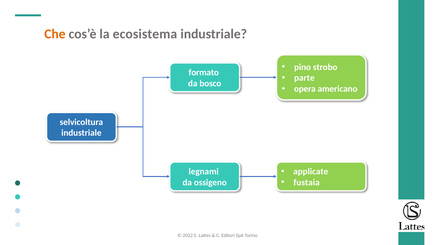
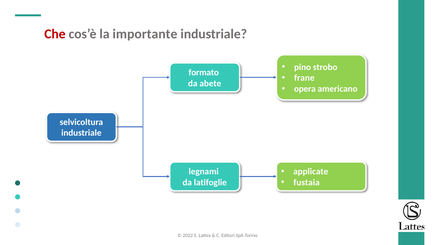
Che colour: orange -> red (55, 34)
ecosistema: ecosistema -> importante (145, 34)
parte: parte -> frane (304, 78)
bosco: bosco -> abete (210, 83)
ossigeno: ossigeno -> latifoglie (210, 182)
